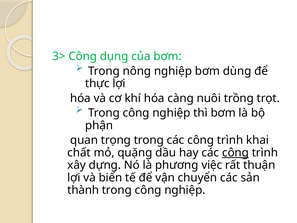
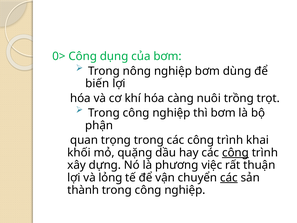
3>: 3> -> 0> (59, 56)
thực: thực -> biến (97, 83)
chất: chất -> khối (79, 152)
biến: biến -> lỏng (110, 177)
các underline: none -> present (229, 177)
